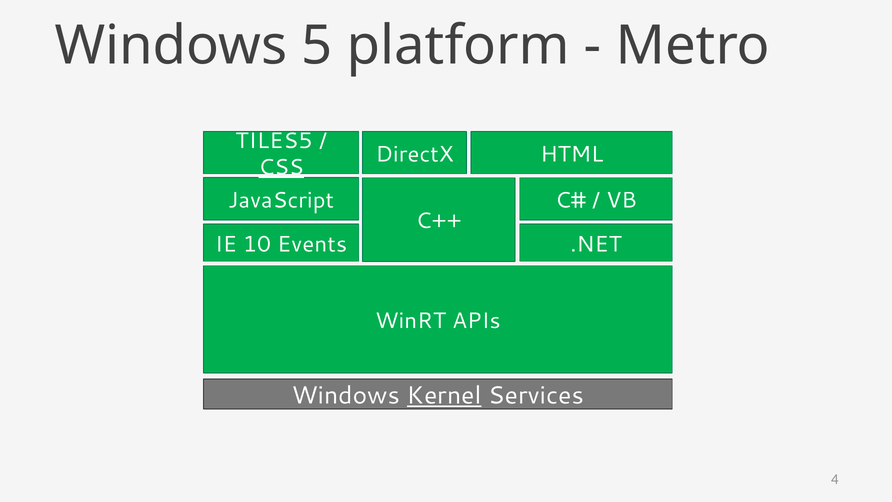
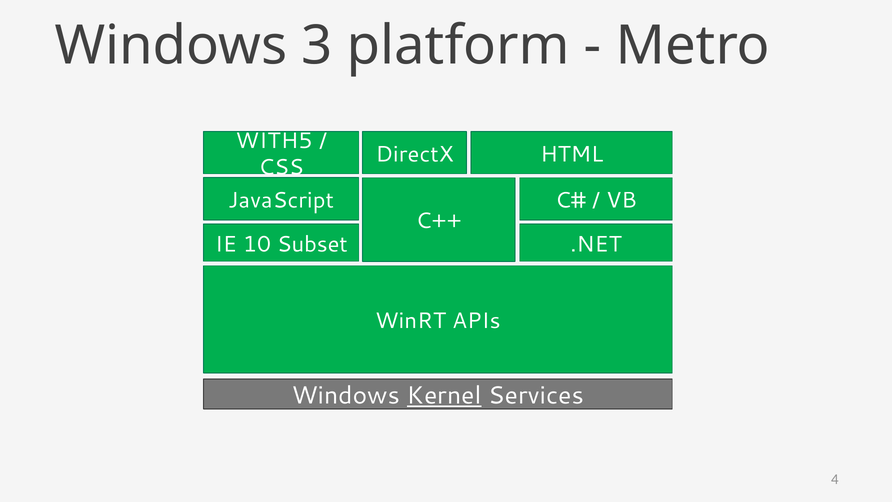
5: 5 -> 3 (317, 46)
TILES5: TILES5 -> WITH5 (274, 141)
CSS underline: present -> none (281, 167)
Events: Events -> Subset (312, 244)
